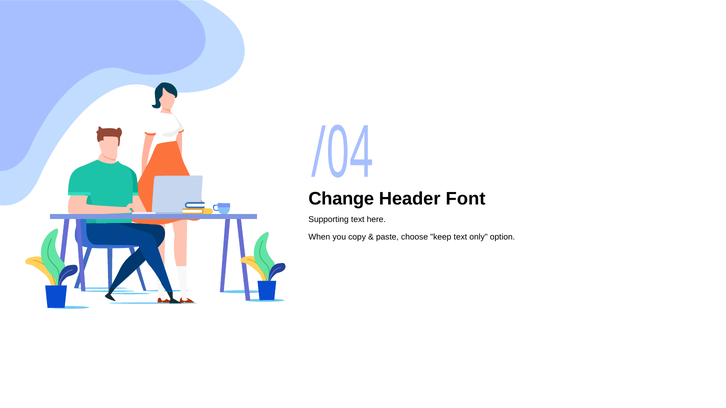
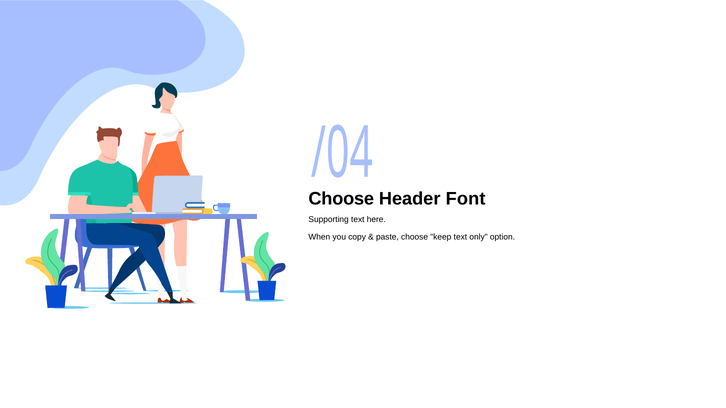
Change: Change -> Choose (341, 199)
